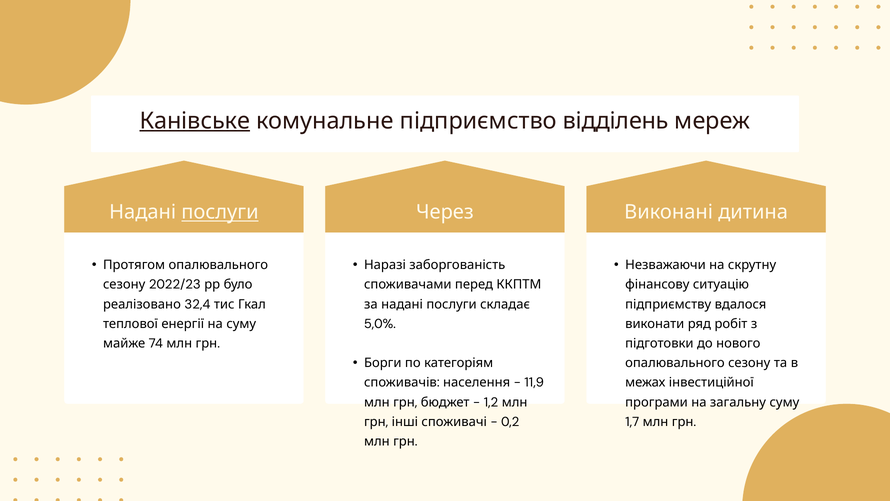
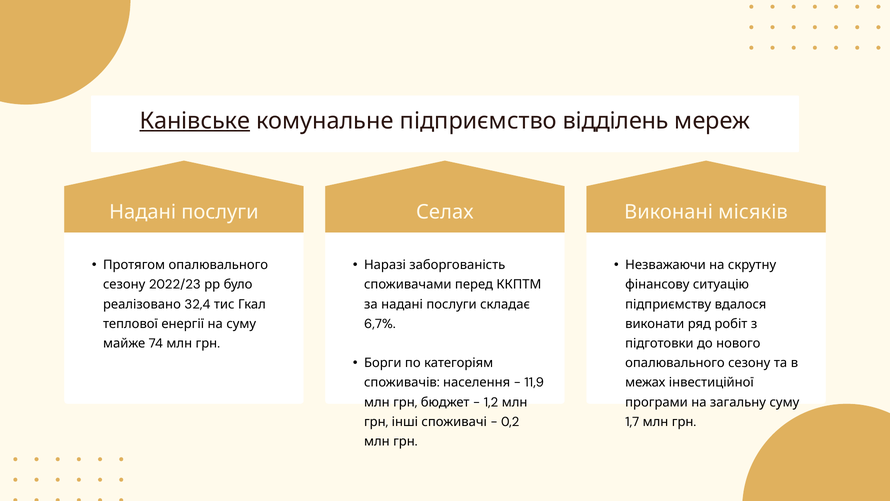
послуги underline: present -> none (220, 212)
Через: Через -> Селах (445, 212)
дитина: дитина -> місяків (753, 212)
5,0%: 5,0% -> 6,7% (380, 324)
